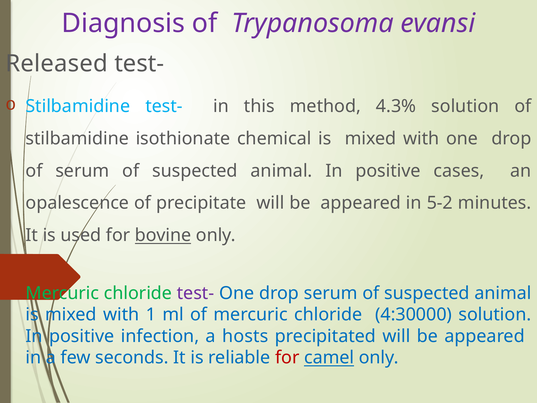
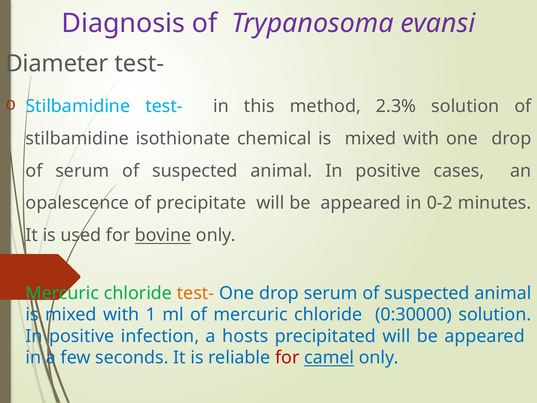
Released: Released -> Diameter (57, 63)
4.3%: 4.3% -> 2.3% (396, 106)
5-2: 5-2 -> 0-2 (440, 203)
test- colour: purple -> orange (196, 293)
4:30000: 4:30000 -> 0:30000 (414, 315)
